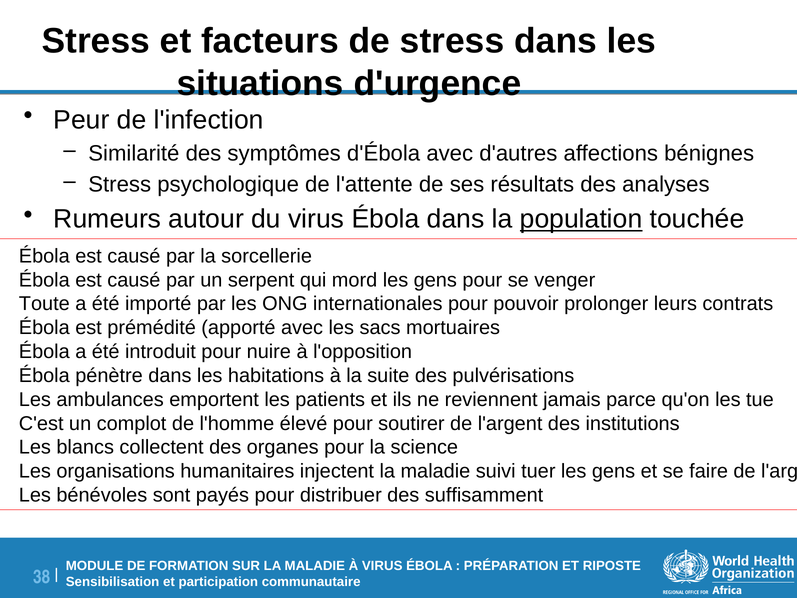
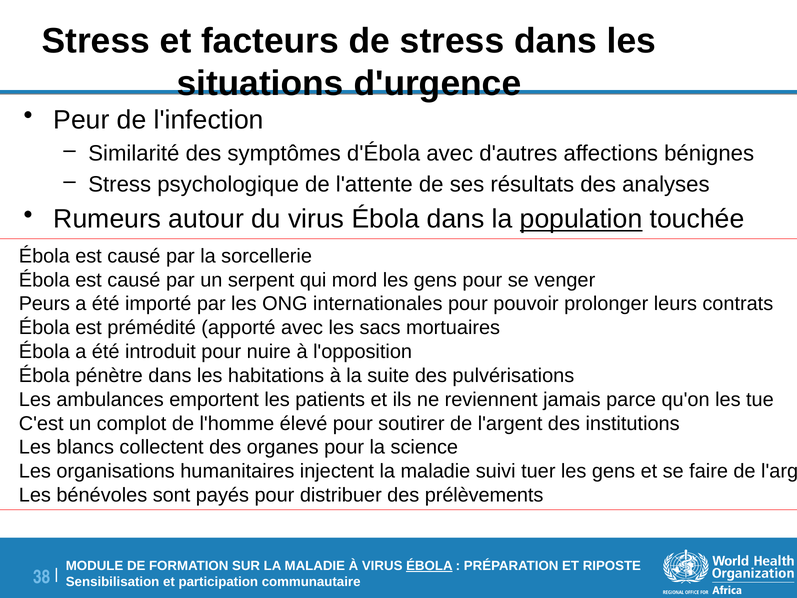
Toute: Toute -> Peurs (44, 304)
suffisamment: suffisamment -> prélèvements (484, 495)
ÉBOLA underline: none -> present (429, 566)
